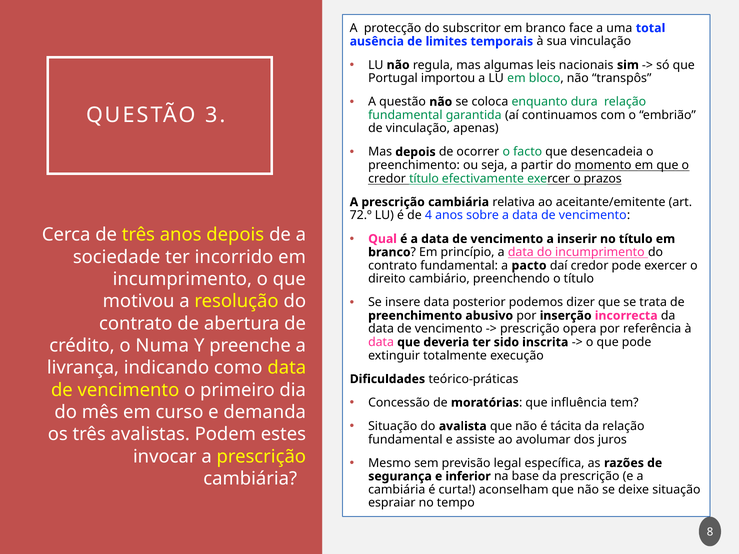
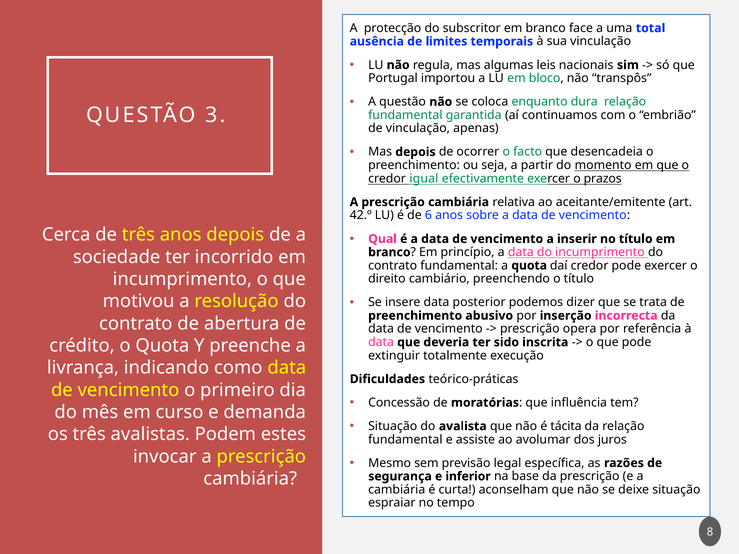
credor título: título -> igual (424, 179)
72.º: 72.º -> 42.º (361, 215)
4: 4 -> 6 (429, 215)
a pacto: pacto -> quota (529, 266)
o Numa: Numa -> Quota (162, 346)
